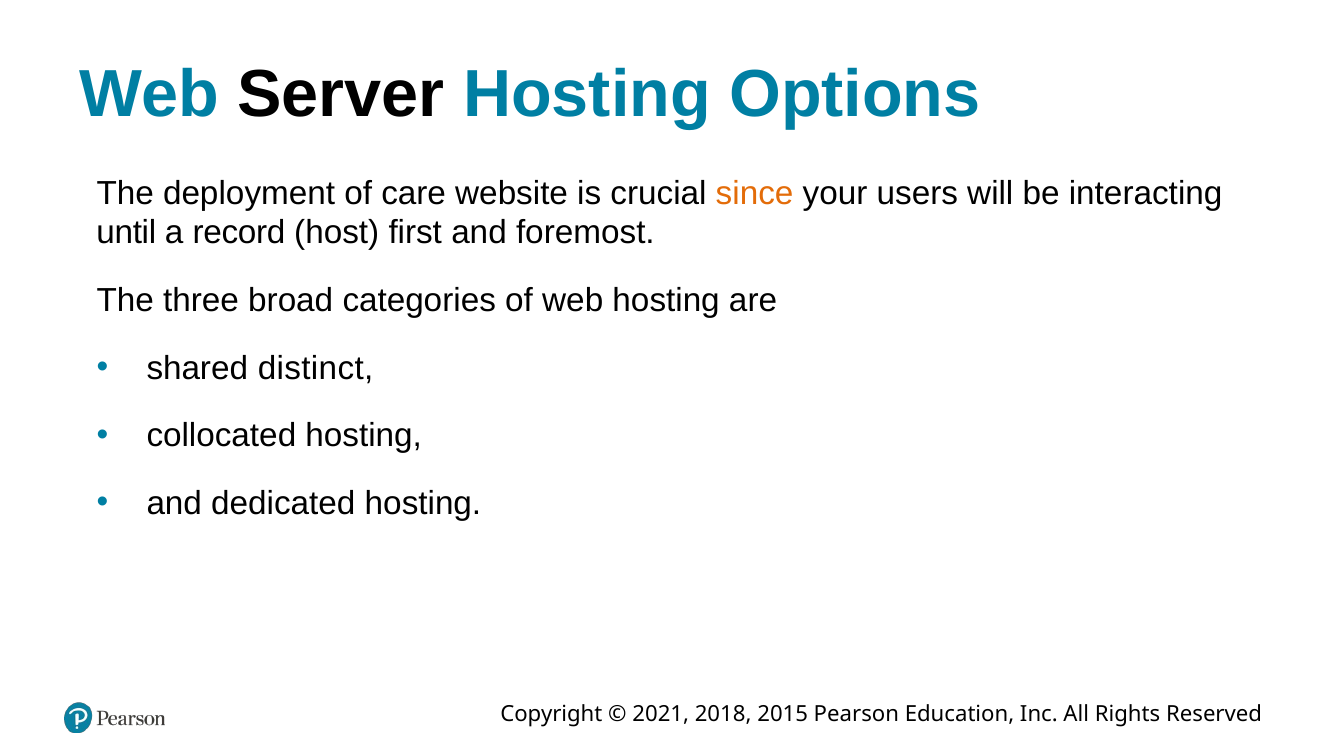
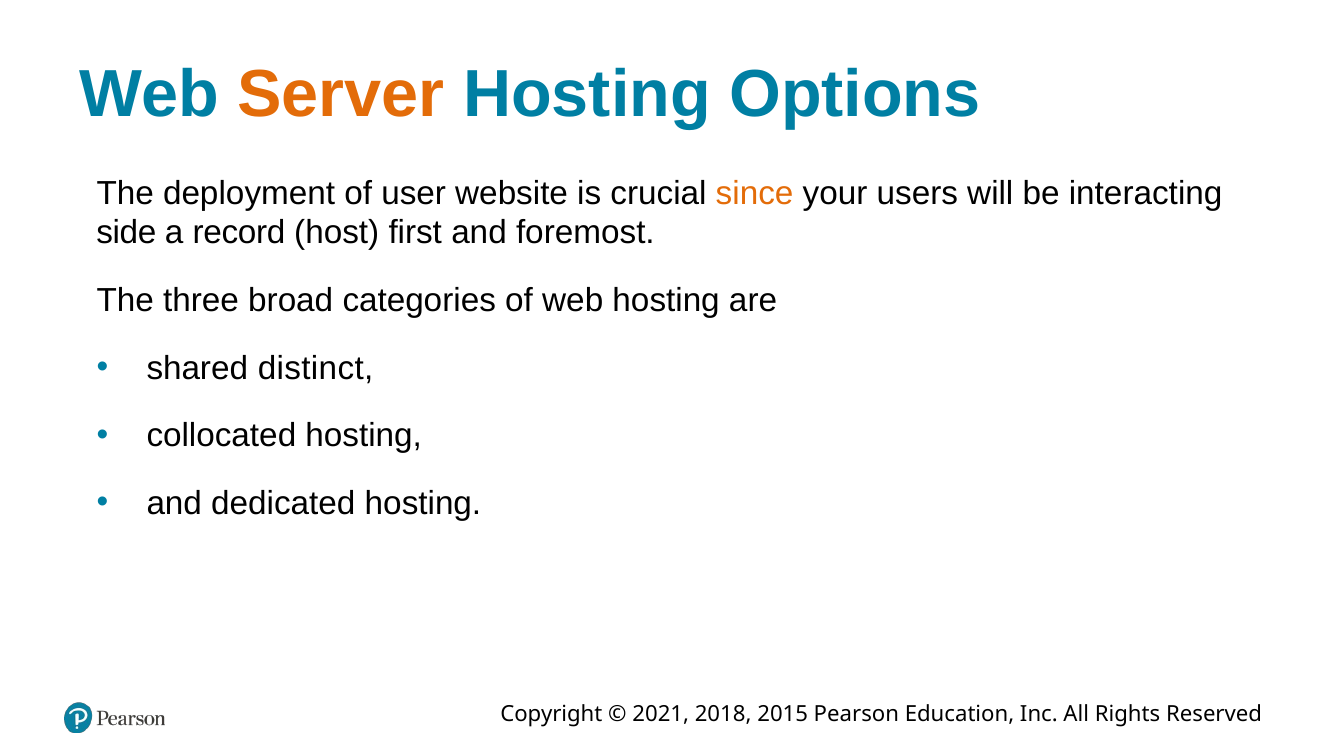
Server colour: black -> orange (341, 95)
care: care -> user (414, 193)
until: until -> side (126, 233)
